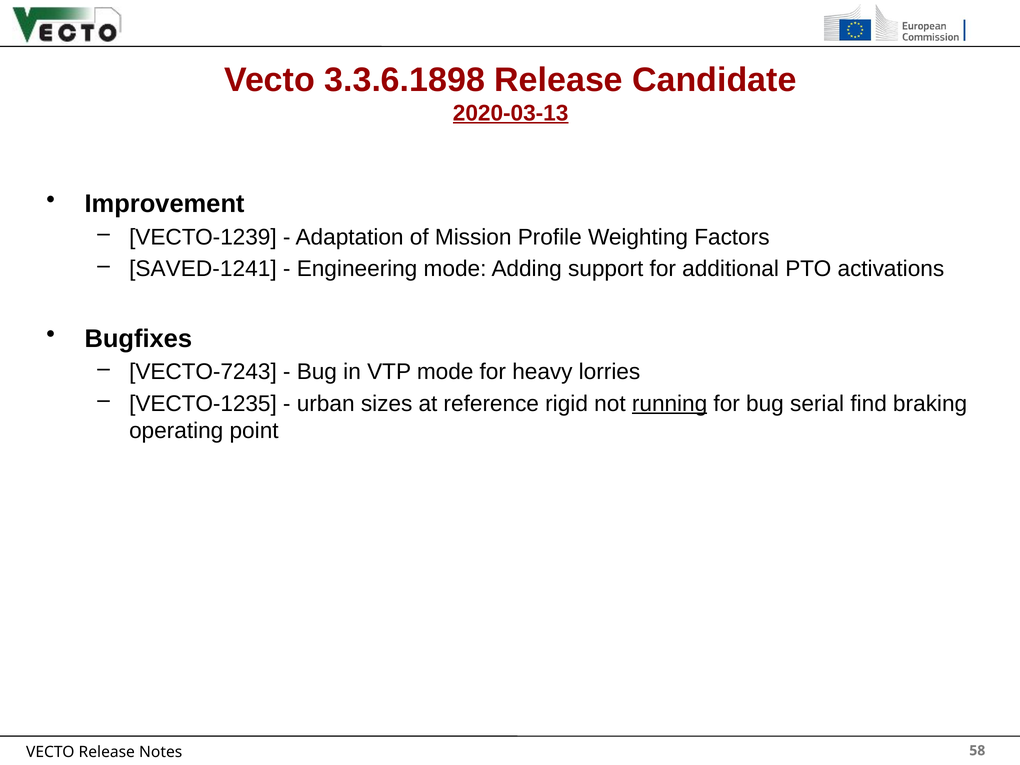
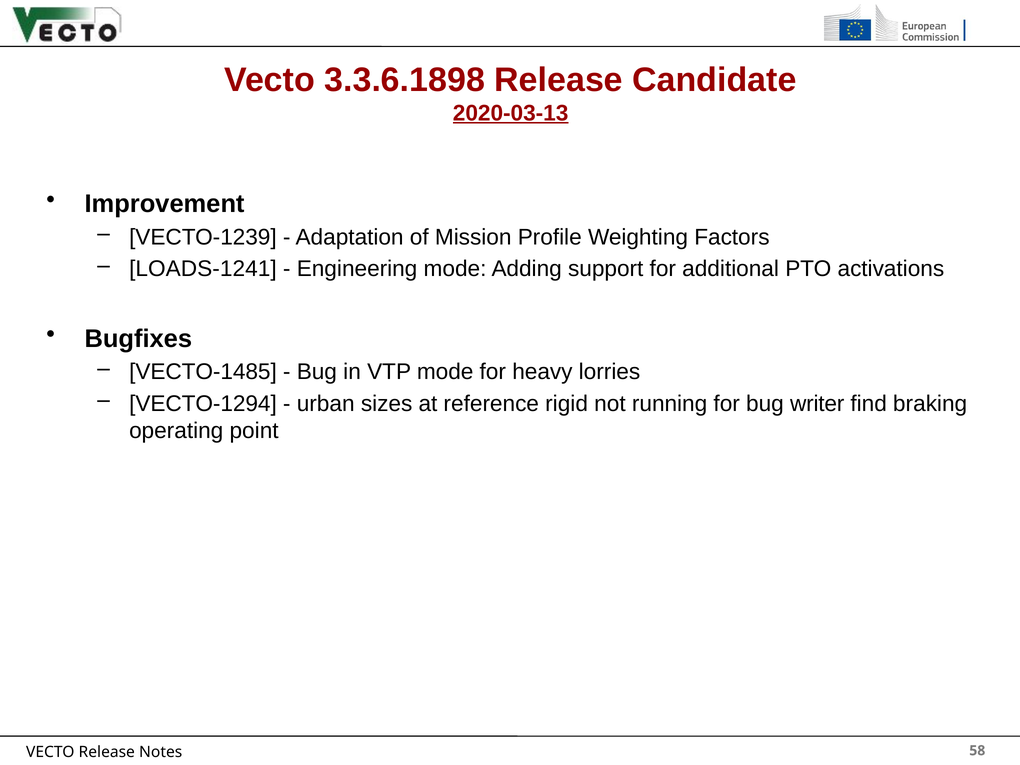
SAVED-1241: SAVED-1241 -> LOADS-1241 (203, 269)
VECTO-7243: VECTO-7243 -> VECTO-1485 (203, 372)
VECTO-1235: VECTO-1235 -> VECTO-1294 (203, 404)
running underline: present -> none (670, 404)
serial: serial -> writer (817, 404)
